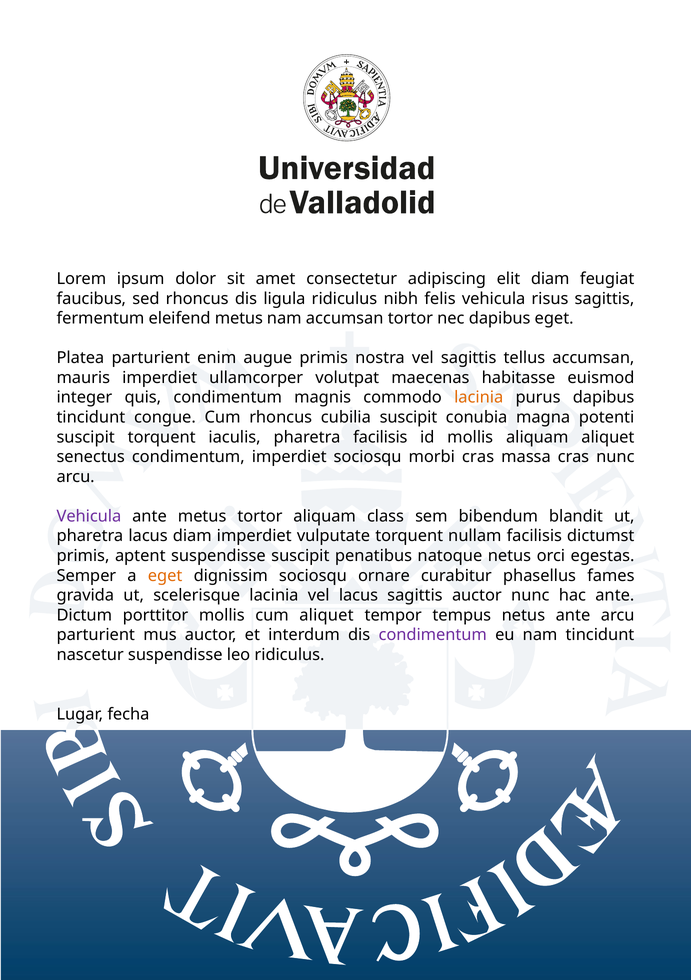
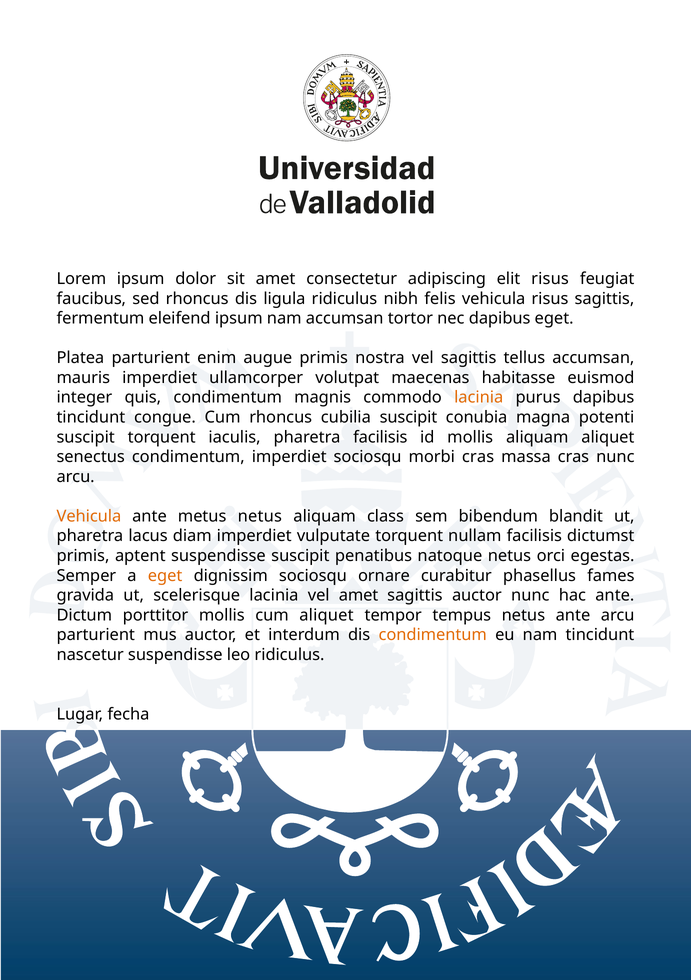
elit diam: diam -> risus (550, 279)
eleifend metus: metus -> ipsum (239, 319)
Vehicula colour: purple -> orange (89, 516)
metus tortor: tortor -> netus (260, 516)
vel lacus: lacus -> amet (359, 596)
condimentum colour: purple -> orange (433, 635)
